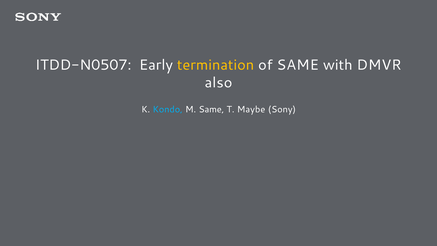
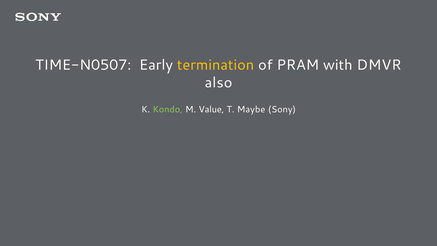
ITDD-N0507: ITDD-N0507 -> TIME-N0507 (83, 65)
of SAME: SAME -> PRAM (298, 65)
Kondo colour: light blue -> light green (168, 109)
M Same: Same -> Value (211, 109)
